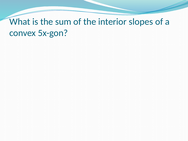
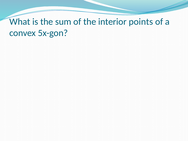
slopes: slopes -> points (141, 22)
